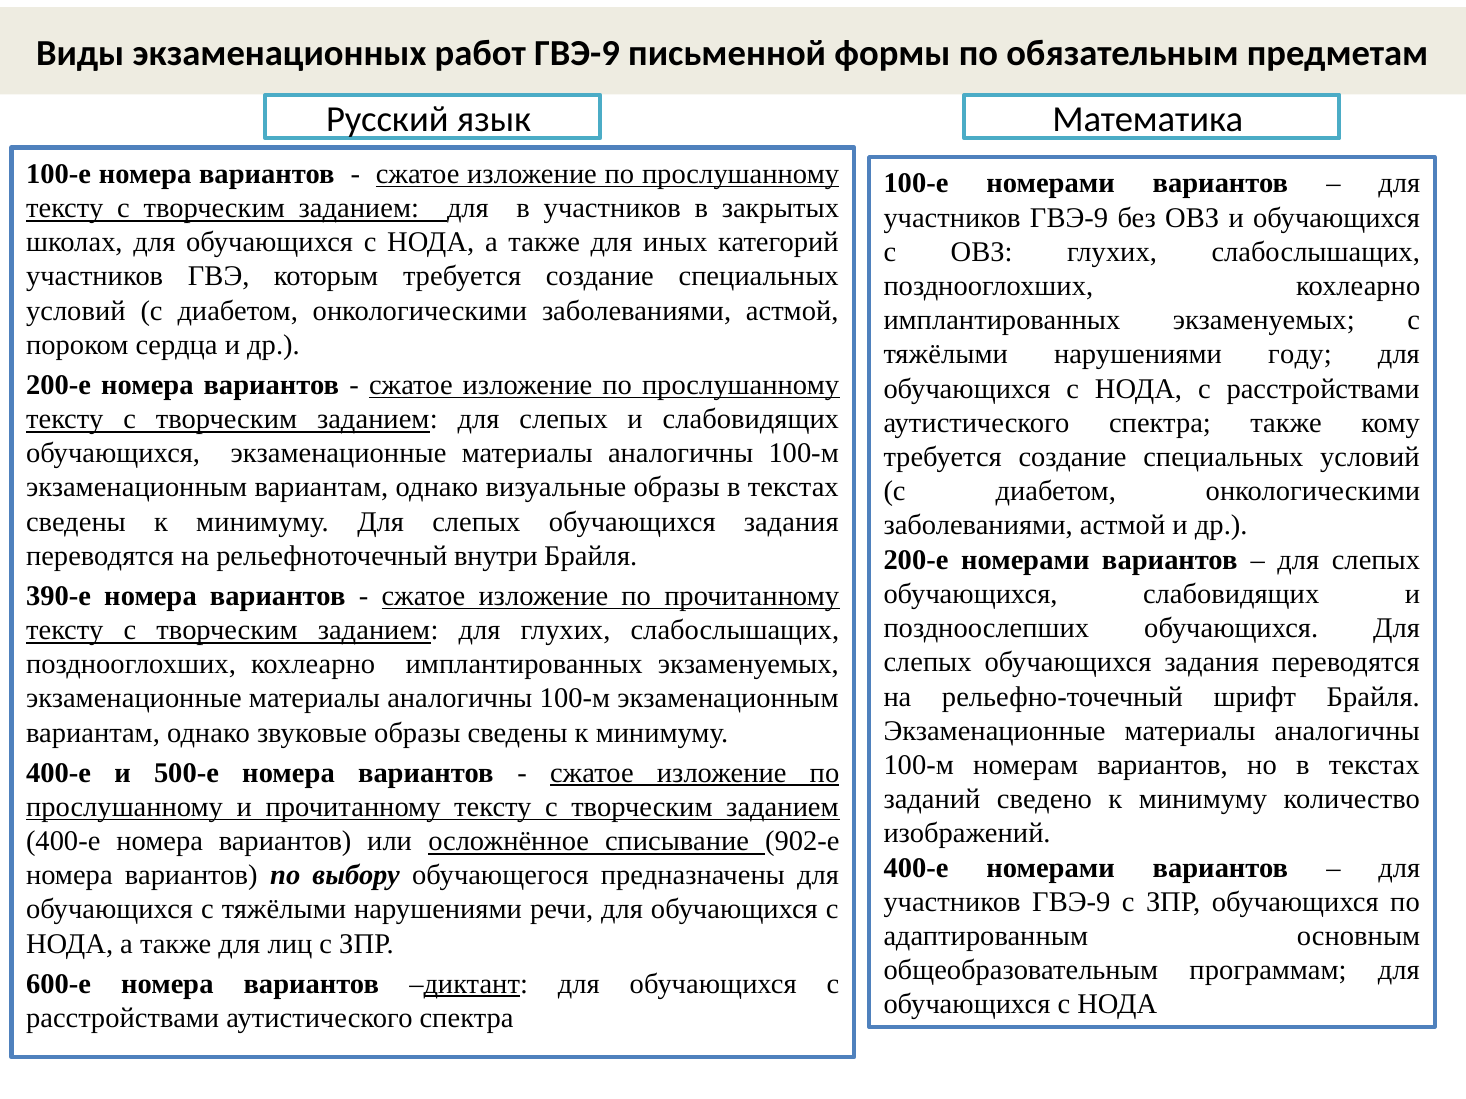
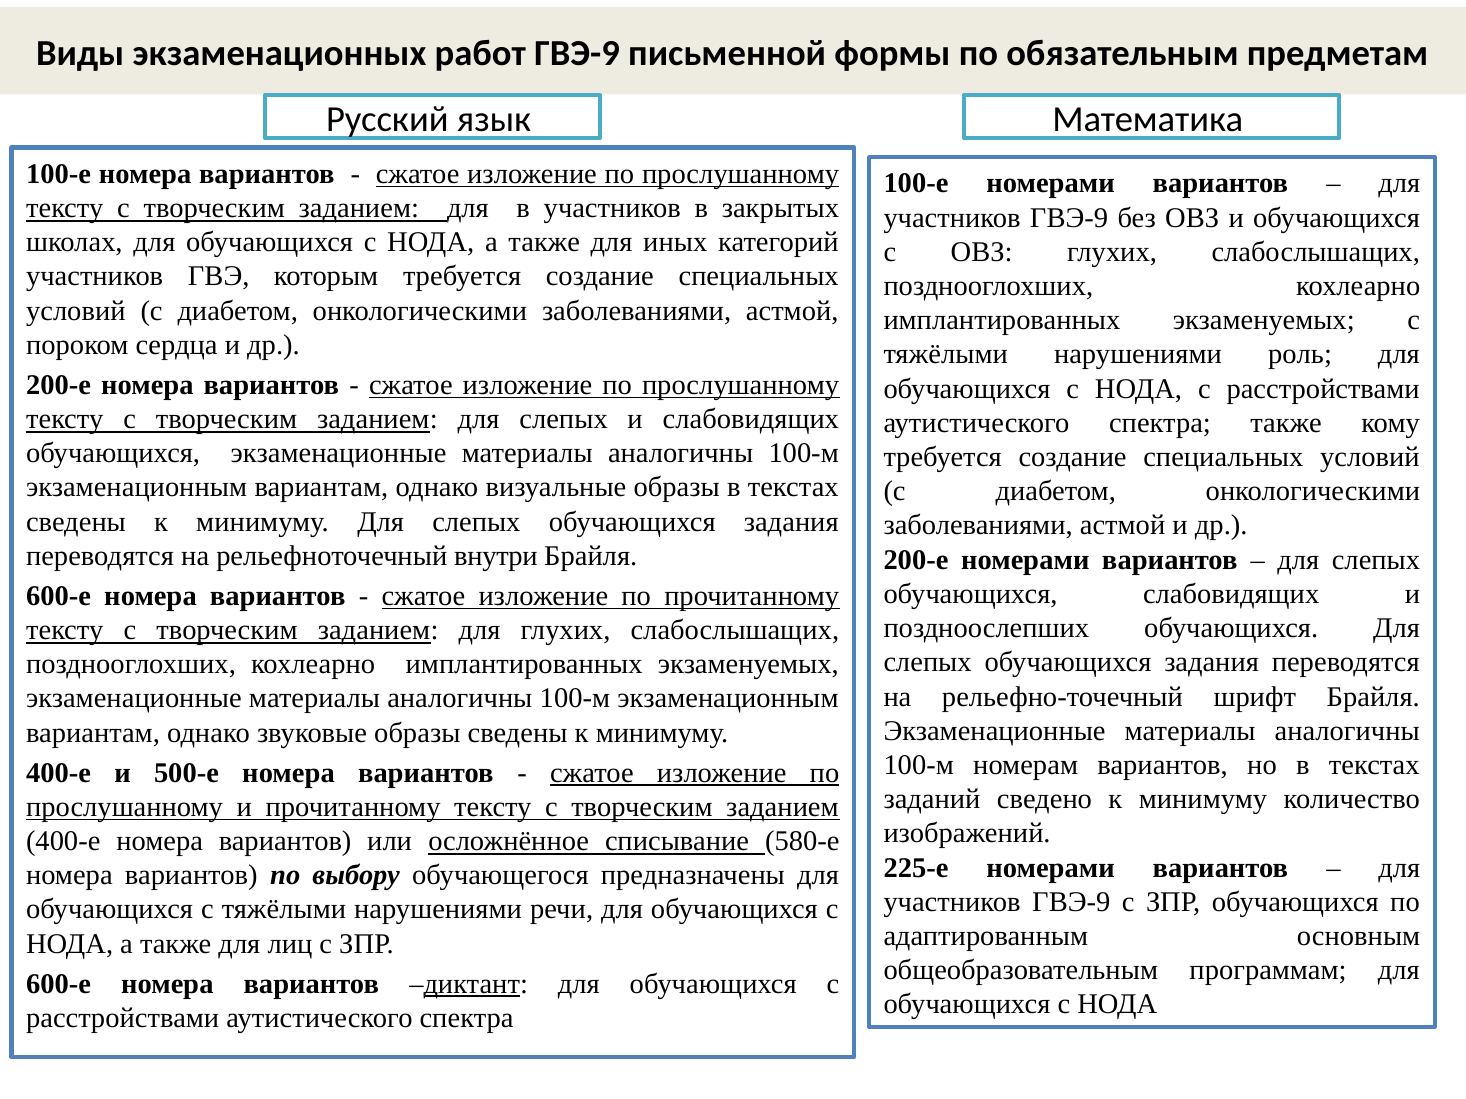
году: году -> роль (1300, 355)
390-е: 390-е -> 600-е (59, 596)
902-е: 902-е -> 580-е (802, 841)
400-е: 400-е -> 225-е (916, 868)
